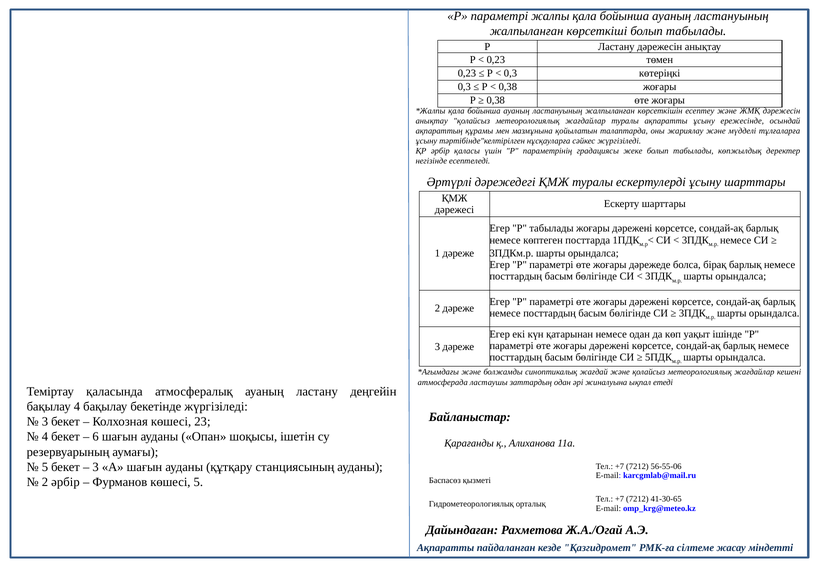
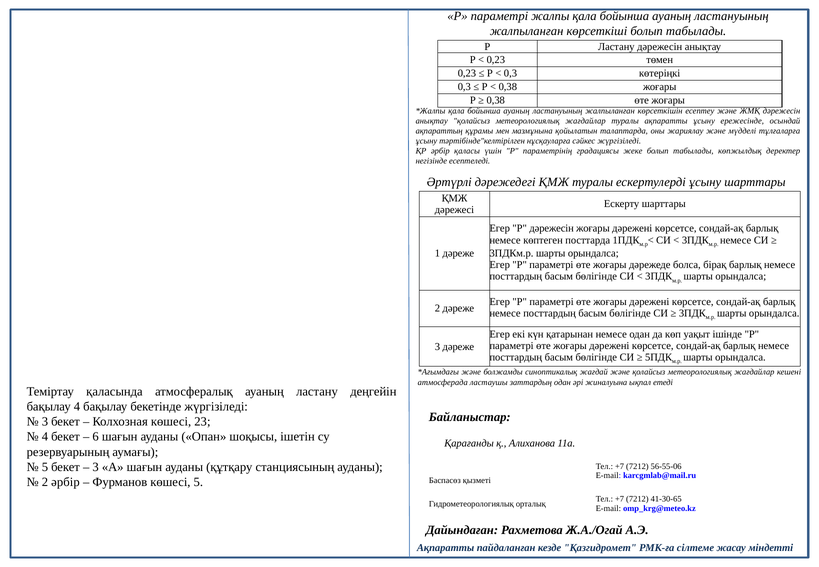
Р табылады: табылады -> дәрежесін (552, 229)
